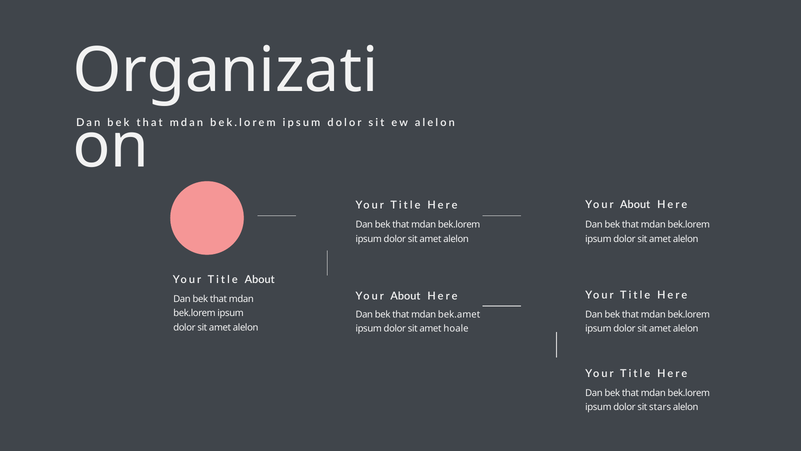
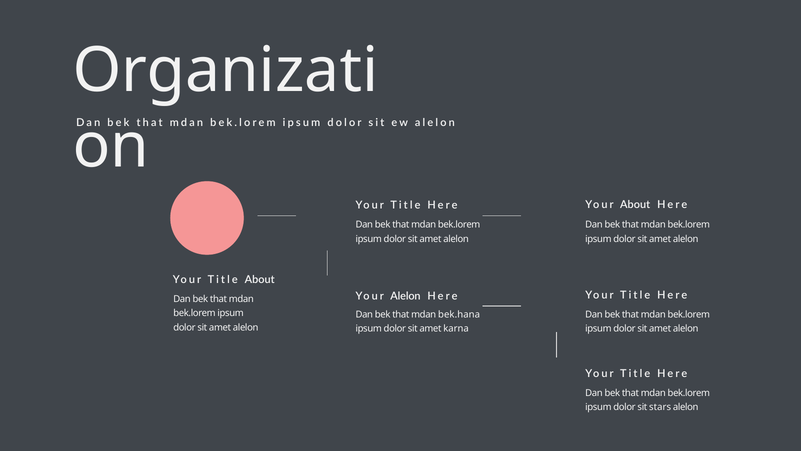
About: About -> Alelon (405, 296)
bek.amet: bek.amet -> bek.hana (459, 314)
hoale: hoale -> karna (456, 328)
